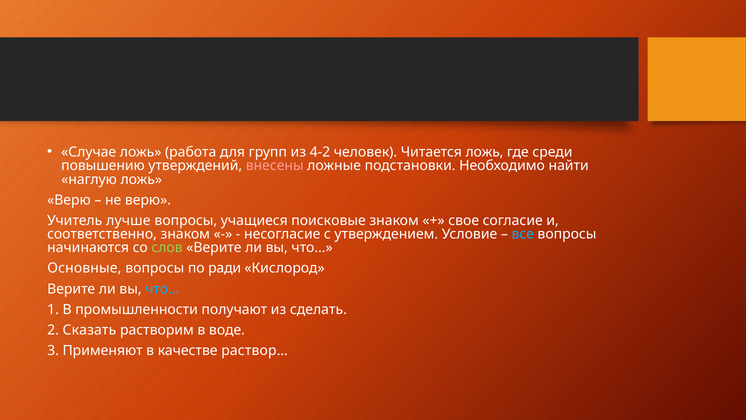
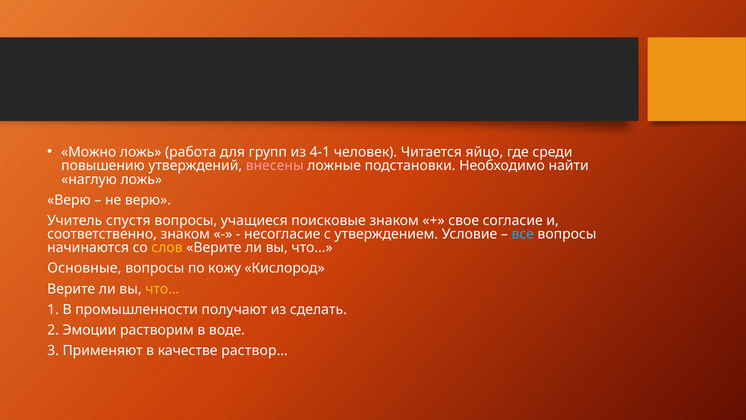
Случае: Случае -> Можно (89, 152)
4-2: 4-2 -> 4-1 (320, 152)
Читается ложь: ложь -> яйцо (484, 152)
лучше: лучше -> спустя (128, 220)
слов colour: light green -> yellow (167, 248)
ради: ради -> кожу (225, 268)
что… colour: light blue -> yellow (162, 289)
Сказать: Сказать -> Эмоции (90, 330)
